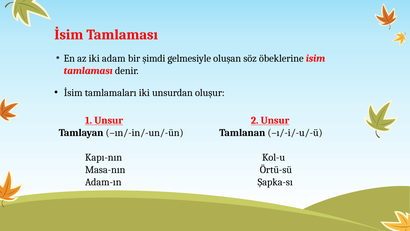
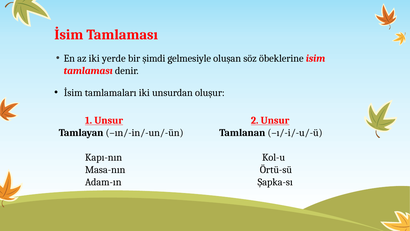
adam: adam -> yerde (114, 58)
